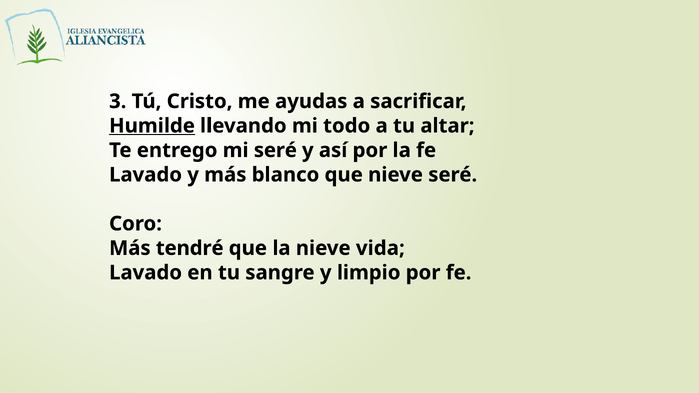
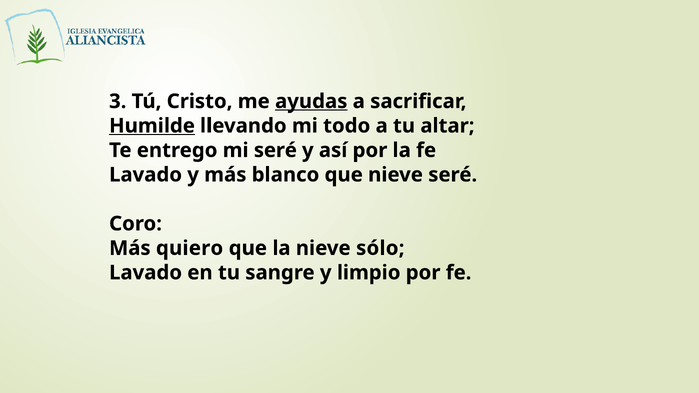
ayudas underline: none -> present (311, 101)
tendré: tendré -> quiero (190, 248)
vida: vida -> sólo (380, 248)
